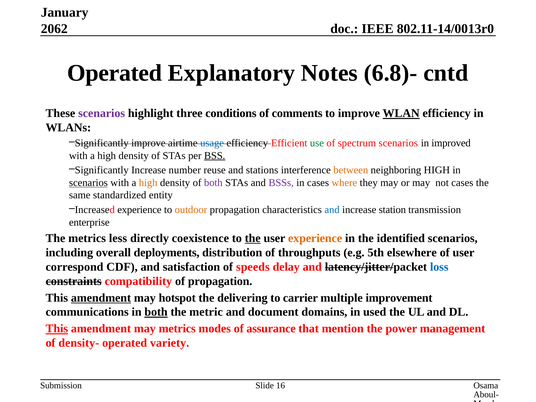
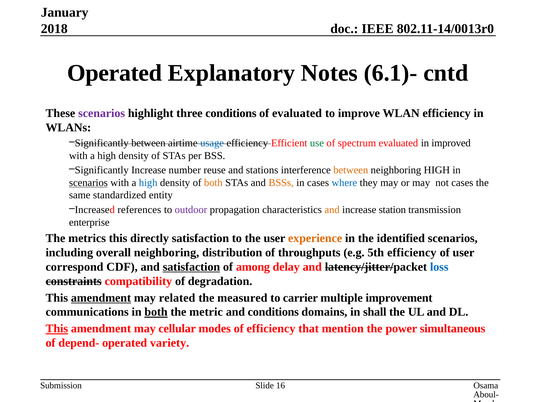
2062: 2062 -> 2018 (54, 29)
6.8)-: 6.8)- -> 6.1)- (391, 73)
of comments: comments -> evaluated (297, 113)
WLAN underline: present -> none (401, 113)
Significantly improve: improve -> between (148, 143)
spectrum scenarios: scenarios -> evaluated (398, 143)
BSS underline: present -> none (215, 156)
high colour: orange -> blue (148, 183)
both colour: purple -> orange (213, 183)
BSSs colour: purple -> orange (281, 183)
where colour: orange -> blue (344, 183)
Increased experience: experience -> references (139, 210)
outdoor colour: orange -> purple (191, 210)
and colour: blue -> orange (332, 210)
metrics less: less -> this (118, 238)
directly coexistence: coexistence -> satisfaction (200, 238)
the underline: present -> none (253, 238)
overall deployments: deployments -> neighboring (167, 253)
5th elsewhere: elsewhere -> efficiency (412, 253)
satisfaction underline: none -> present (191, 267)
speeds: speeds -> among (253, 267)
of propagation: propagation -> degradation (220, 281)
hotspot: hotspot -> related (177, 298)
delivering: delivering -> measured (242, 298)
and document: document -> conditions (273, 312)
used: used -> shall (375, 312)
may metrics: metrics -> cellular (177, 329)
of assurance: assurance -> efficiency (271, 329)
management: management -> simultaneous (453, 329)
density-: density- -> depend- (79, 343)
